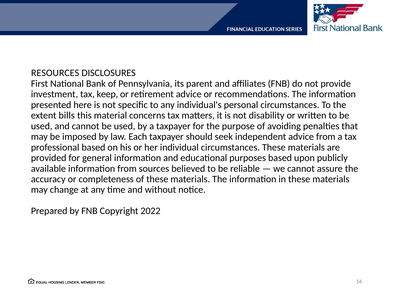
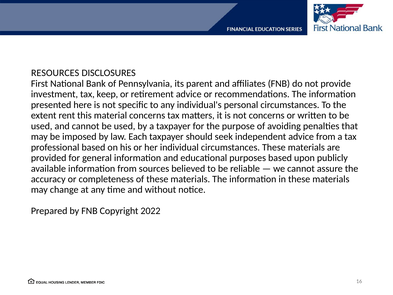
bills: bills -> rent (67, 115)
not disability: disability -> concerns (267, 115)
